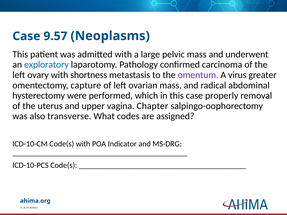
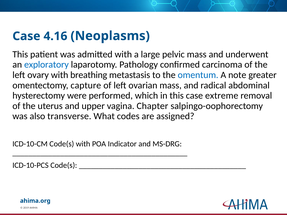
9.57: 9.57 -> 4.16 (55, 36)
shortness: shortness -> breathing (89, 75)
omentum colour: purple -> blue (198, 75)
virus: virus -> note (237, 75)
properly: properly -> extreme (222, 96)
